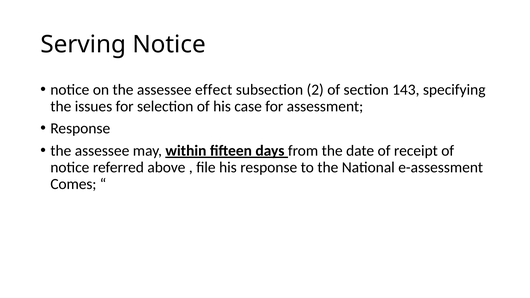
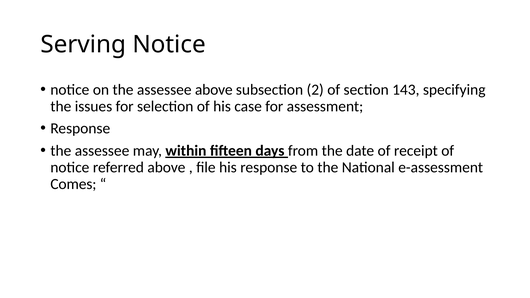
assessee effect: effect -> above (214, 90)
